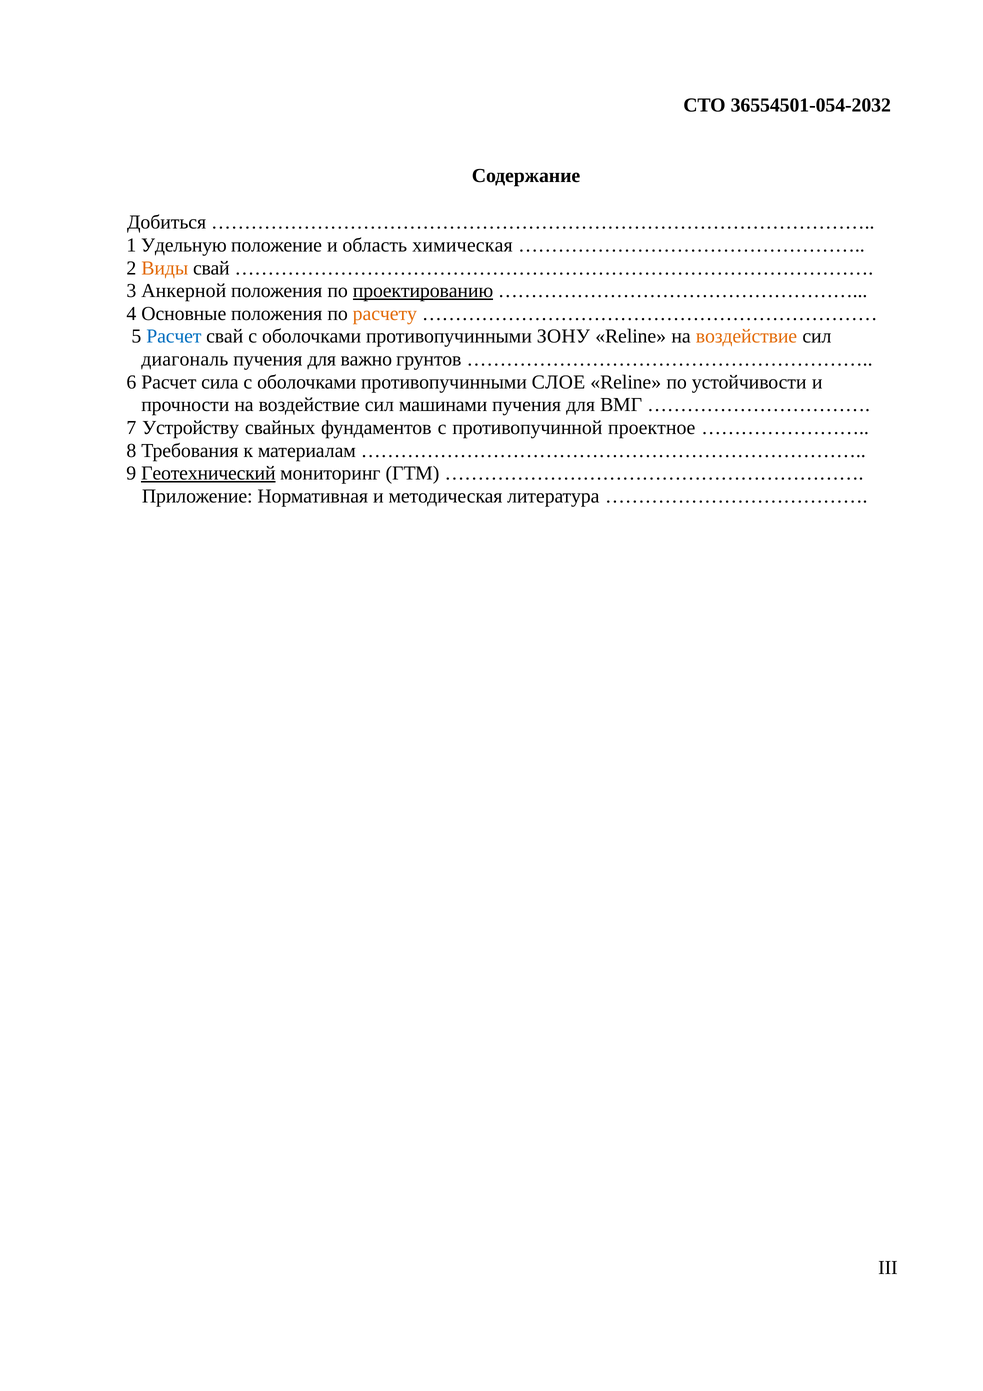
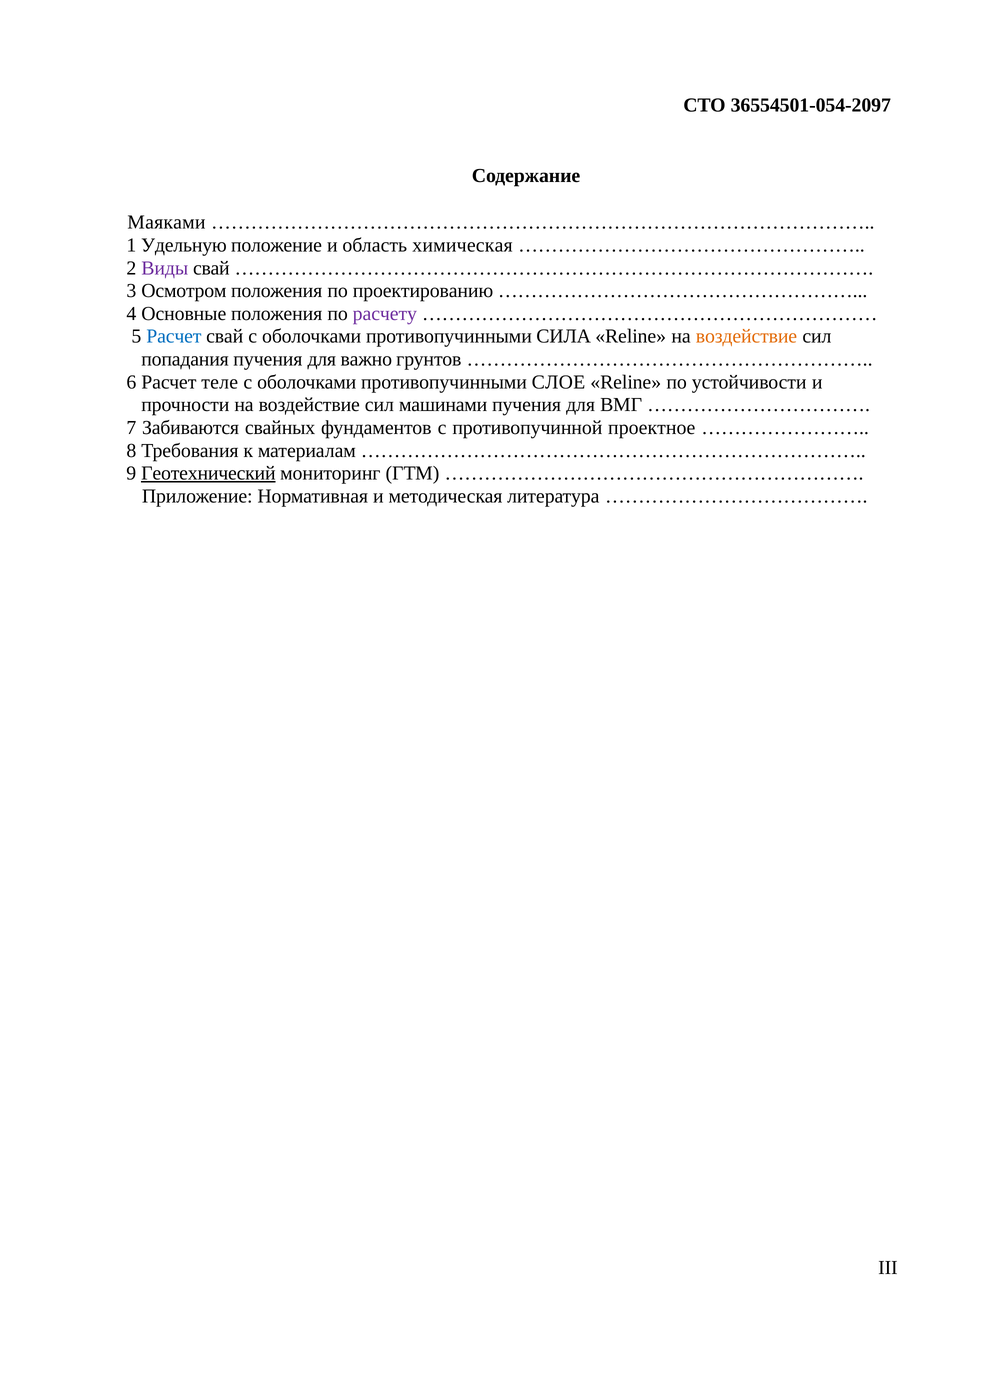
36554501-054-2032: 36554501-054-2032 -> 36554501-054-2097 (811, 105)
Добиться: Добиться -> Маяками (166, 222)
Виды colour: orange -> purple (165, 268)
Анкерной: Анкерной -> Осмотром (184, 291)
проектированию underline: present -> none (423, 291)
расчету colour: orange -> purple (385, 314)
ЗОНУ: ЗОНУ -> СИЛА (564, 336)
диагональ: диагональ -> попадания (185, 359)
сила: сила -> теле (220, 382)
Устройству: Устройству -> Забиваются (191, 428)
